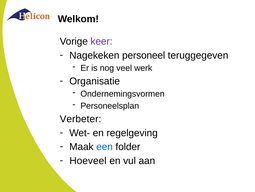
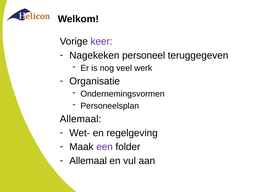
Verbeter: Verbeter -> Allemaal (81, 119)
een colour: blue -> purple (105, 146)
Hoeveel: Hoeveel -> Allemaal (88, 160)
